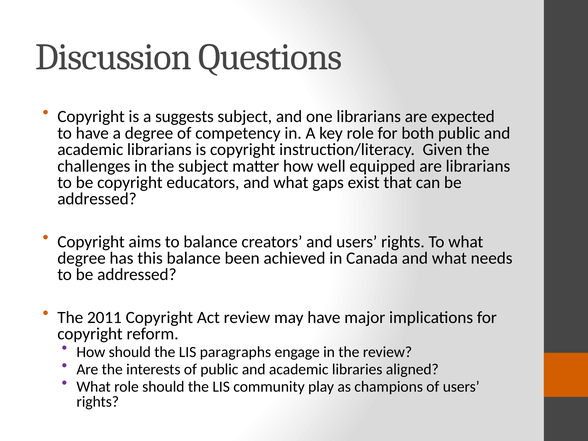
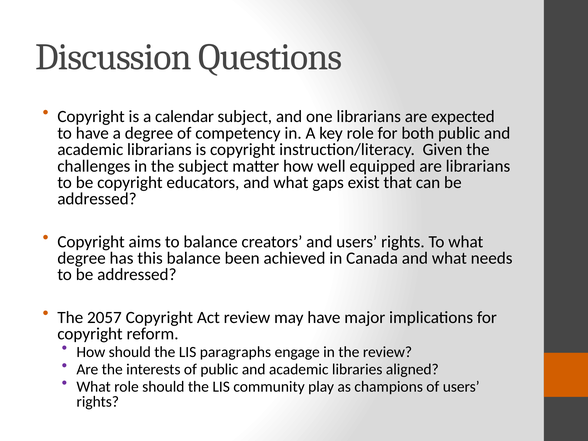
suggests: suggests -> calendar (184, 117)
2011: 2011 -> 2057 (104, 317)
